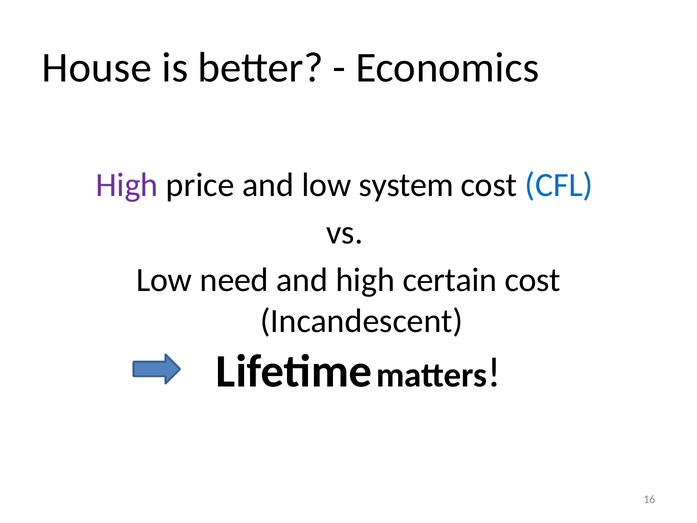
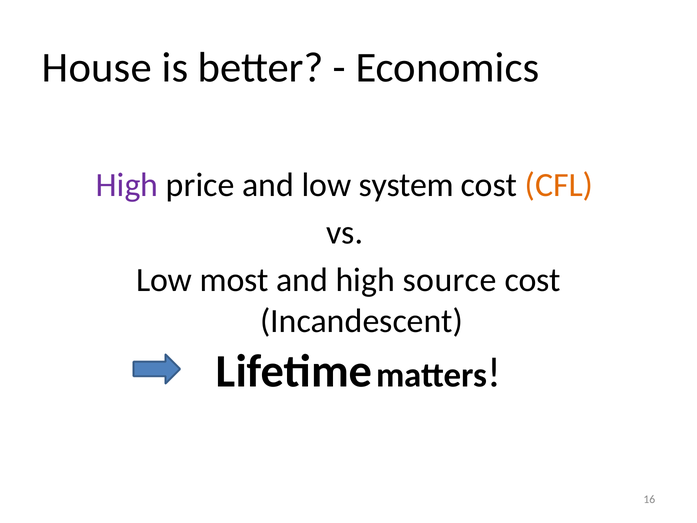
CFL colour: blue -> orange (559, 185)
need: need -> most (234, 280)
certain: certain -> source (450, 280)
